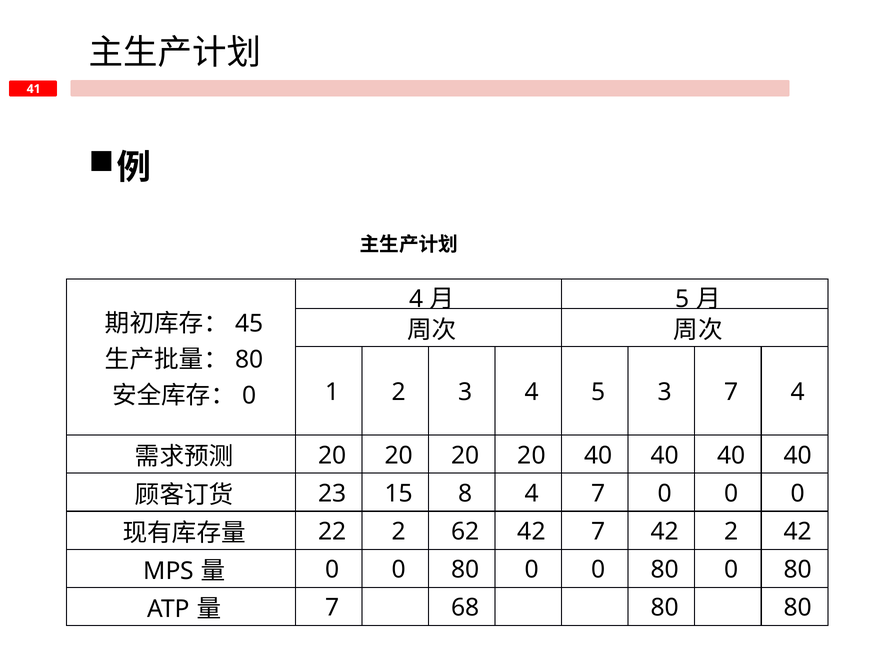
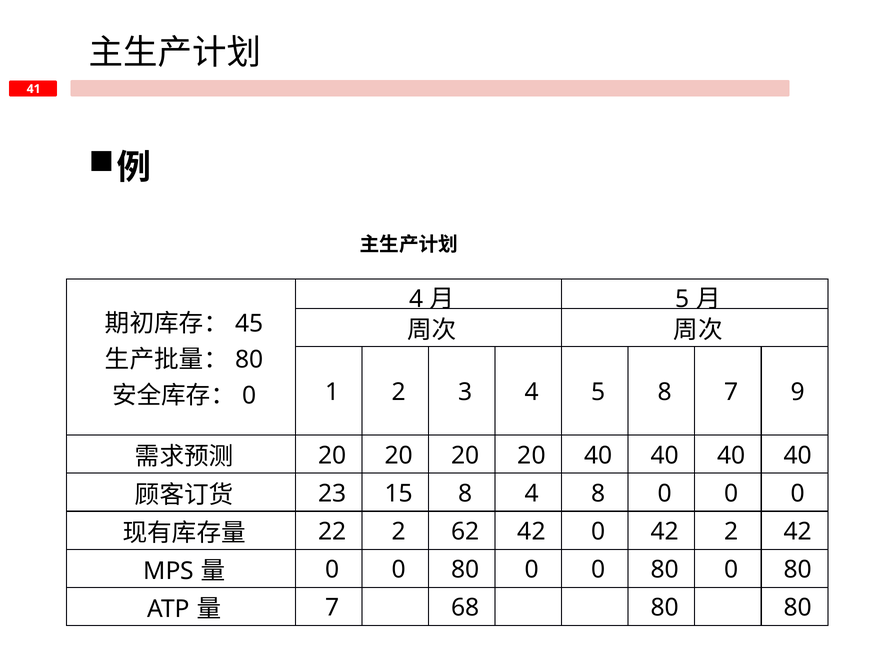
5 3: 3 -> 8 (665, 392)
7 4: 4 -> 9 (798, 392)
4 7: 7 -> 8 (598, 493)
42 7: 7 -> 0 (598, 531)
